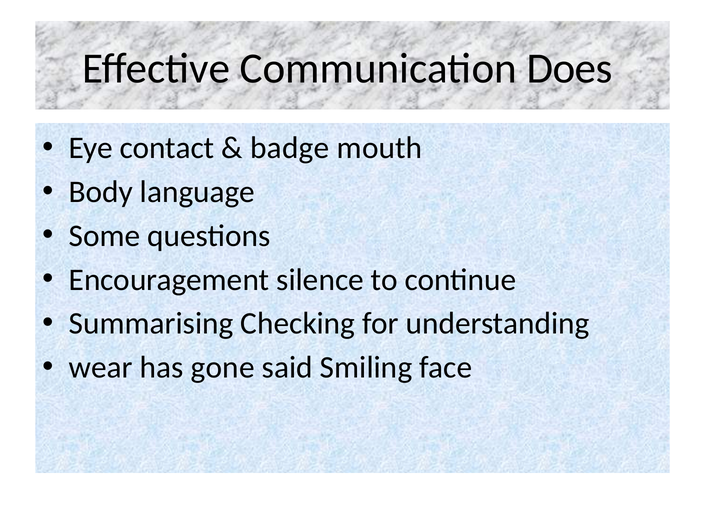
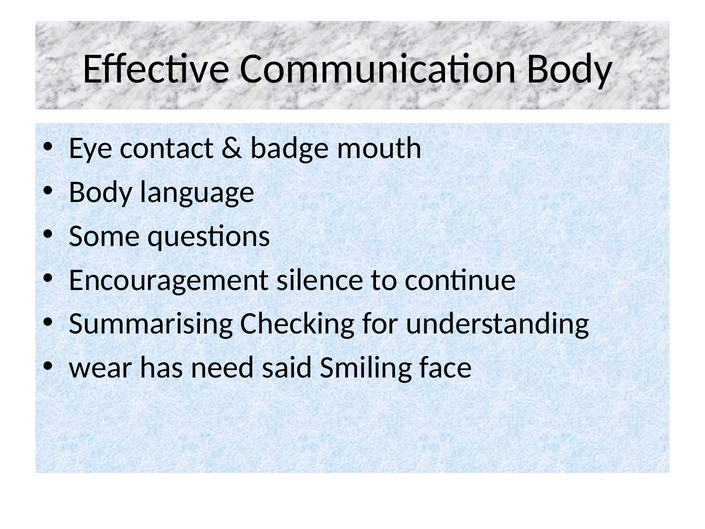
Communication Does: Does -> Body (570, 68)
gone: gone -> need (223, 367)
